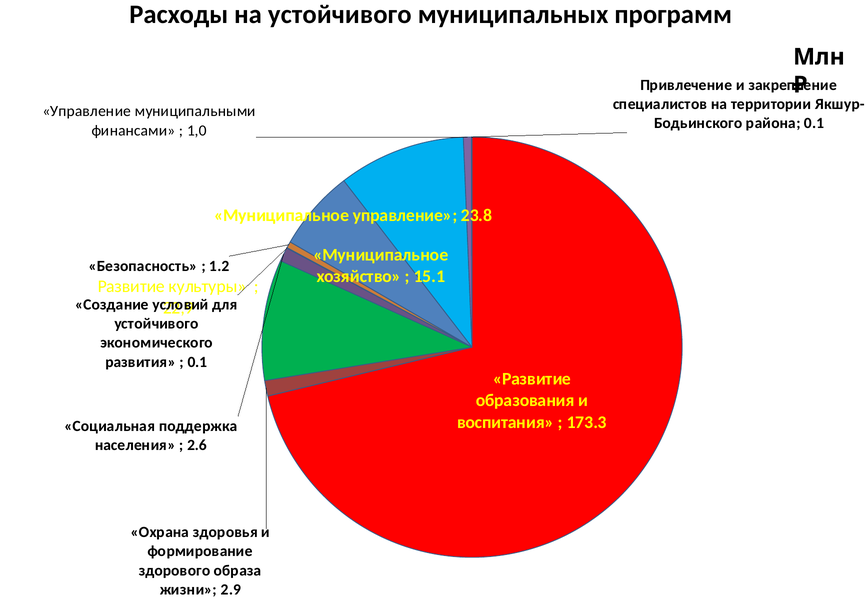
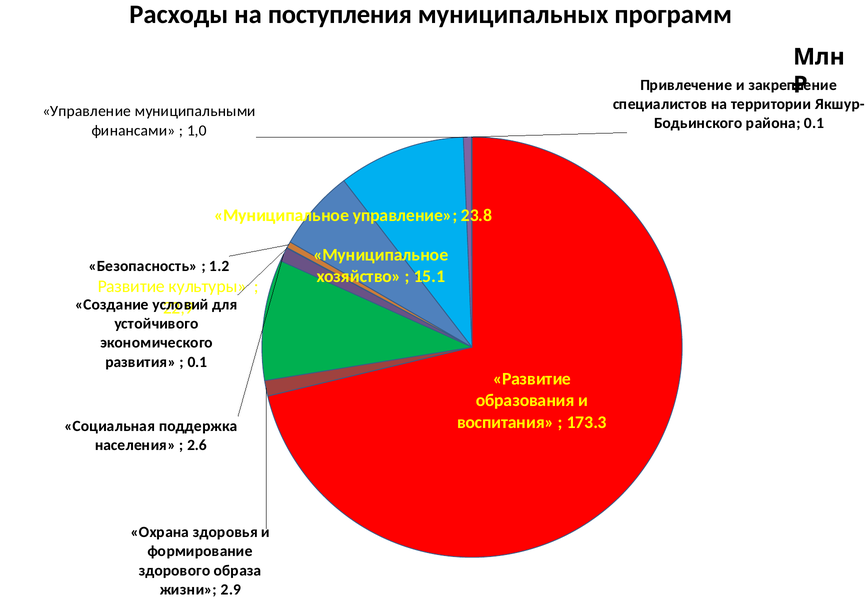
на устойчивого: устойчивого -> поступления (340, 14)
